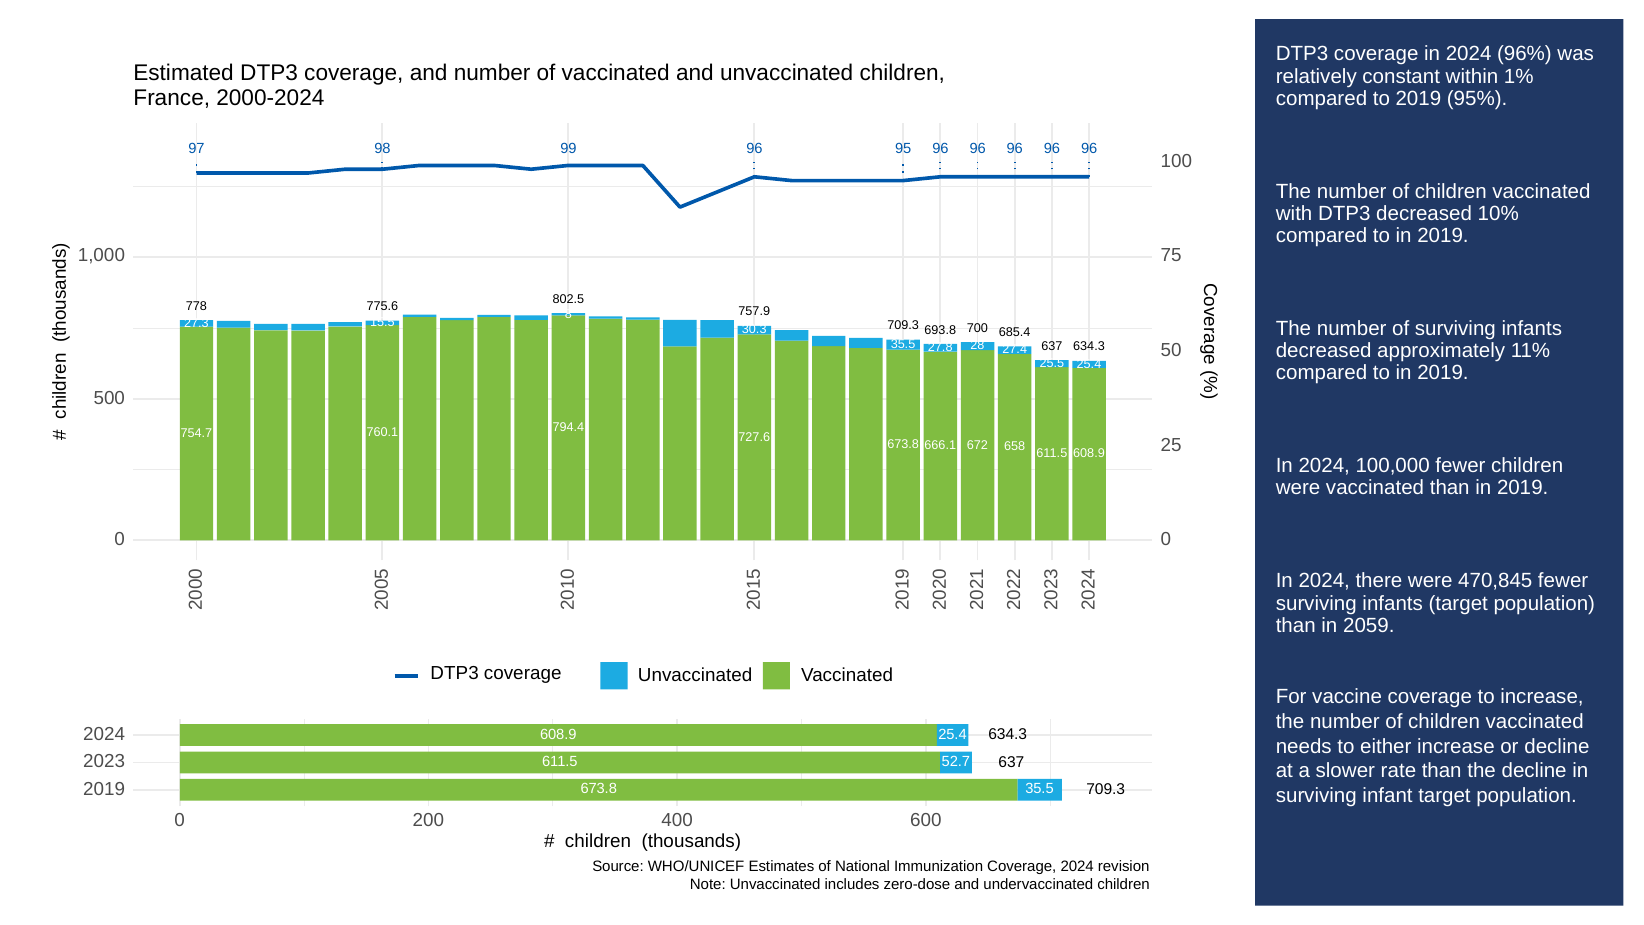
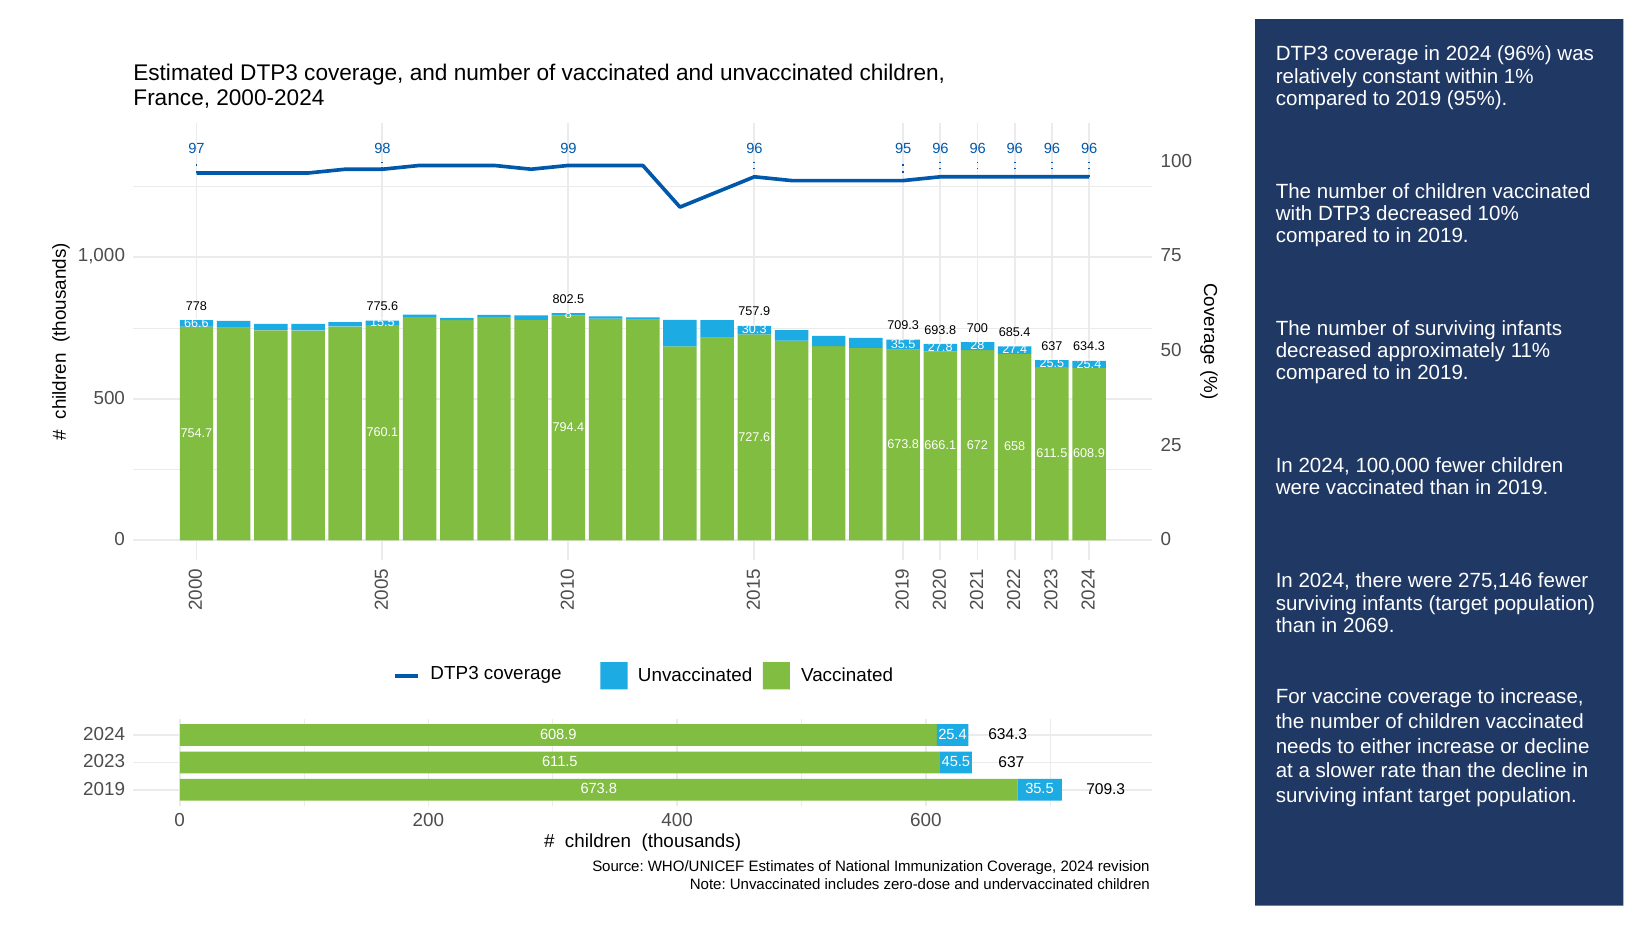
27.3: 27.3 -> 66.6 (196, 323)
470,845: 470,845 -> 275,146 (1495, 581)
2059: 2059 -> 2069 (1369, 625)
52.7: 52.7 -> 45.5 (956, 762)
